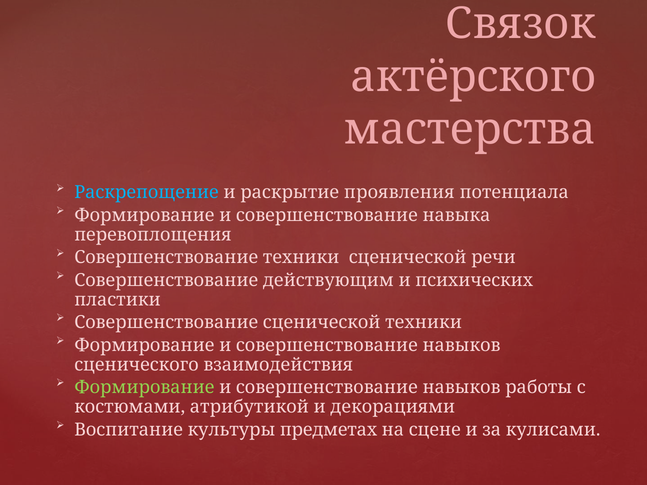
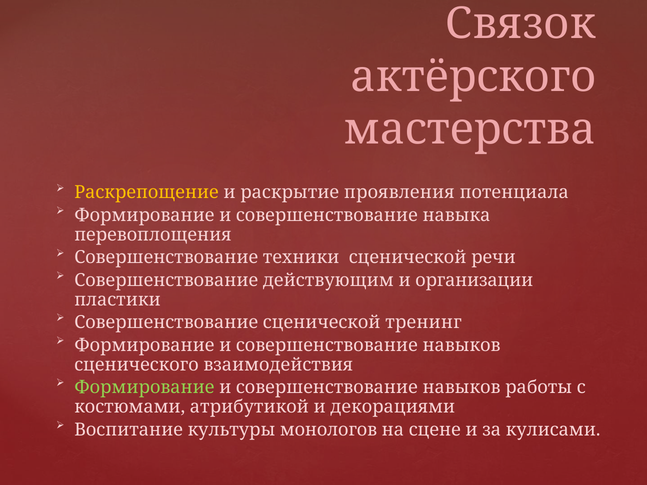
Раскрепощение colour: light blue -> yellow (146, 193)
психических: психических -> организации (474, 280)
сценической техники: техники -> тренинг (423, 323)
предметах: предметах -> монологов (329, 430)
